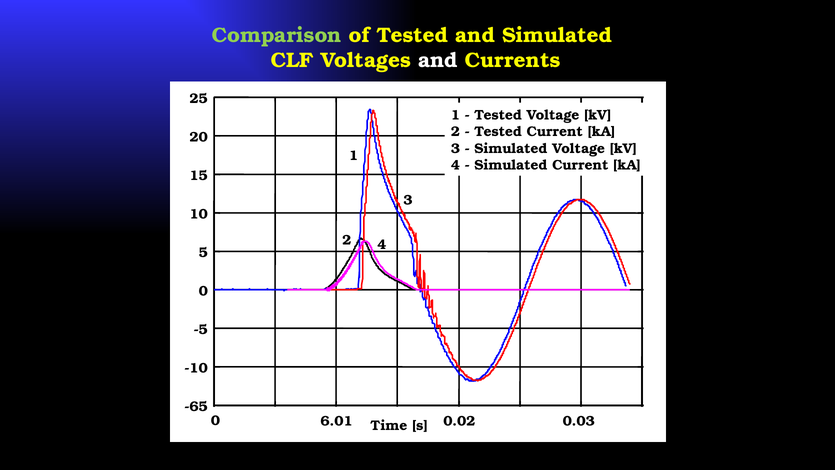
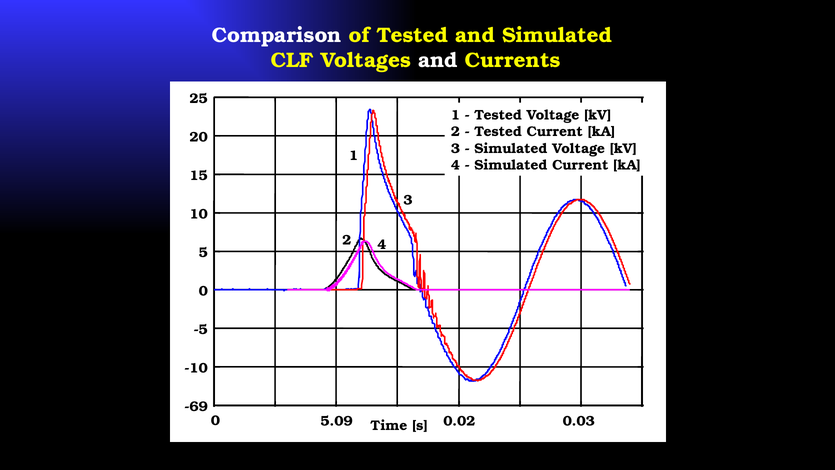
Comparison colour: light green -> white (277, 35)
-65: -65 -> -69 (196, 406)
6.01: 6.01 -> 5.09 (337, 421)
